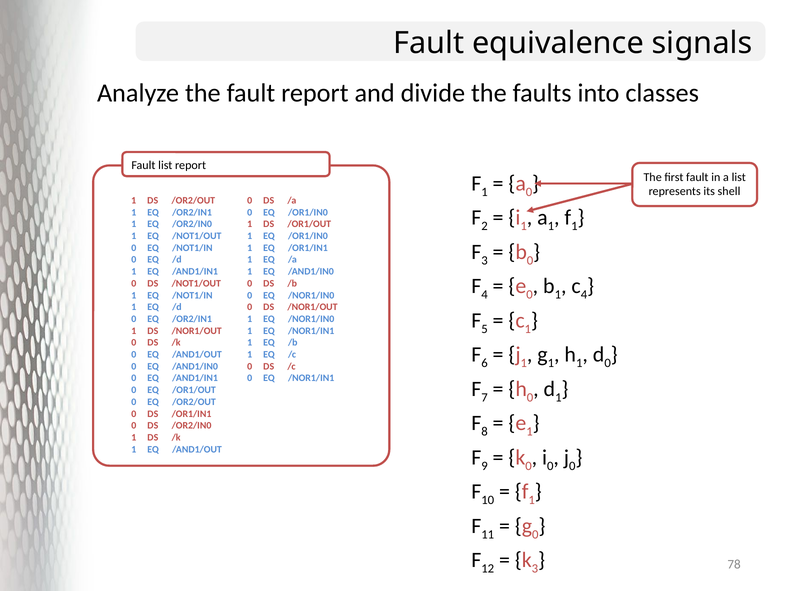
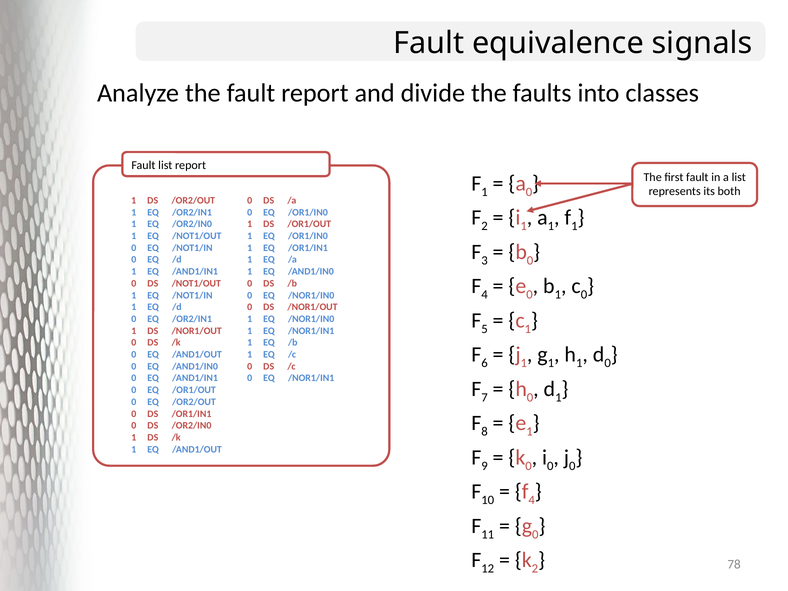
shell: shell -> both (729, 192)
4: 4 -> 0 (584, 295)
1: 1 -> 4 (532, 500)
3: 3 -> 2 (535, 569)
